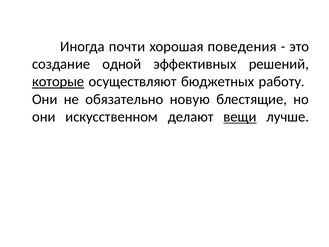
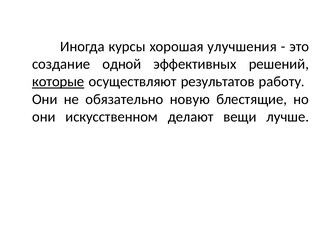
почти: почти -> курсы (127, 46)
поведения: поведения -> улучшения (242, 46)
бюджетных: бюджетных -> результатов (218, 82)
вещи underline: present -> none (240, 117)
